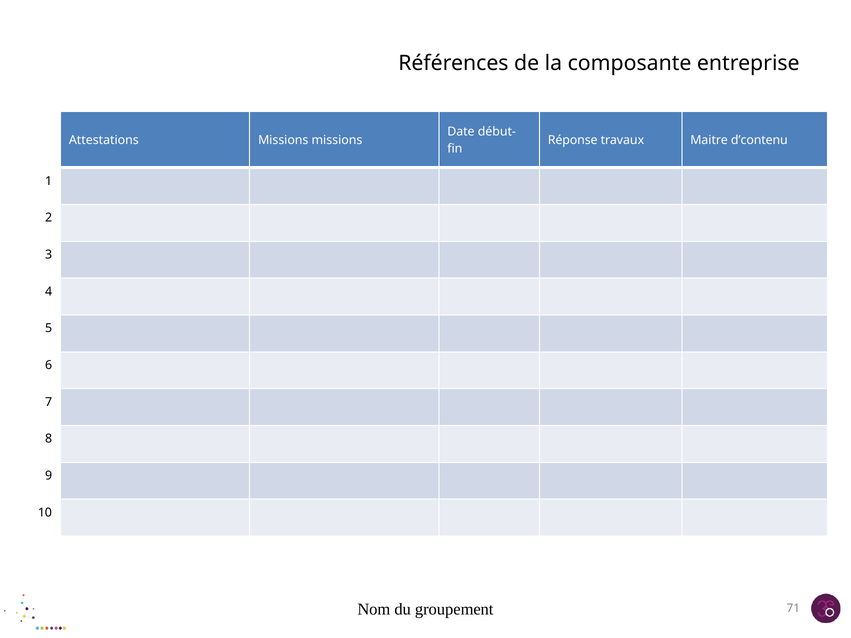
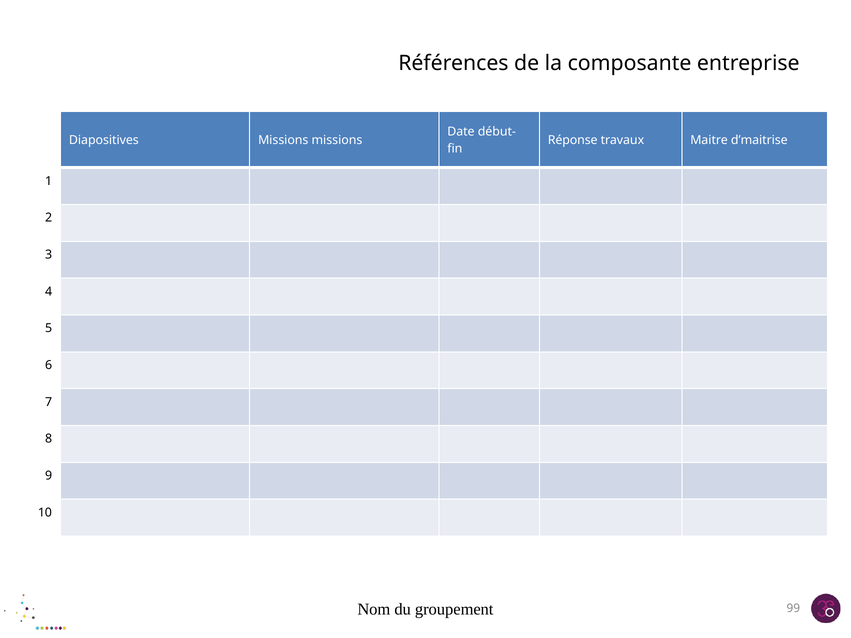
Attestations: Attestations -> Diapositives (104, 140)
d’contenu: d’contenu -> d’maitrise (759, 140)
71: 71 -> 99 (793, 608)
